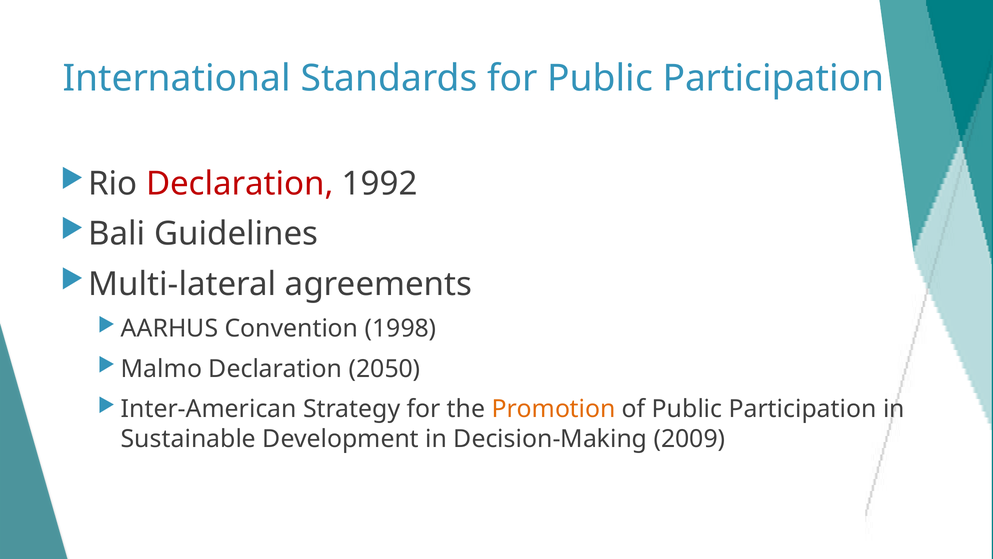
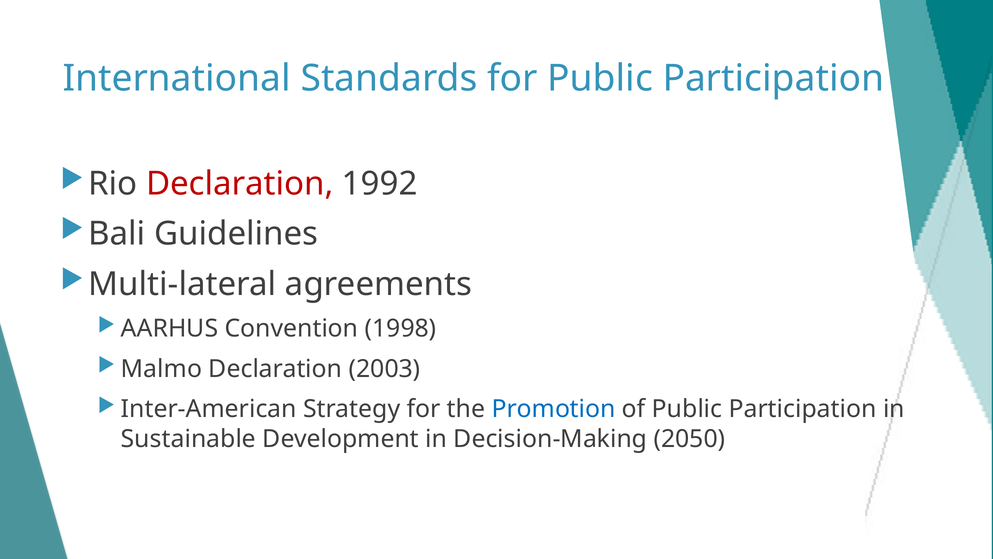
2050: 2050 -> 2003 (385, 369)
Promotion colour: orange -> blue (554, 409)
2009: 2009 -> 2050 (689, 439)
